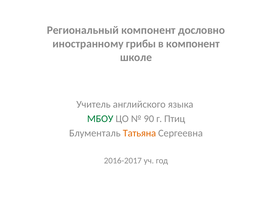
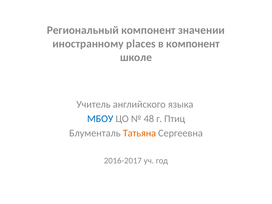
дословно: дословно -> значении (201, 30)
грибы: грибы -> places (141, 44)
МБОУ colour: green -> blue (100, 119)
90: 90 -> 48 (149, 119)
